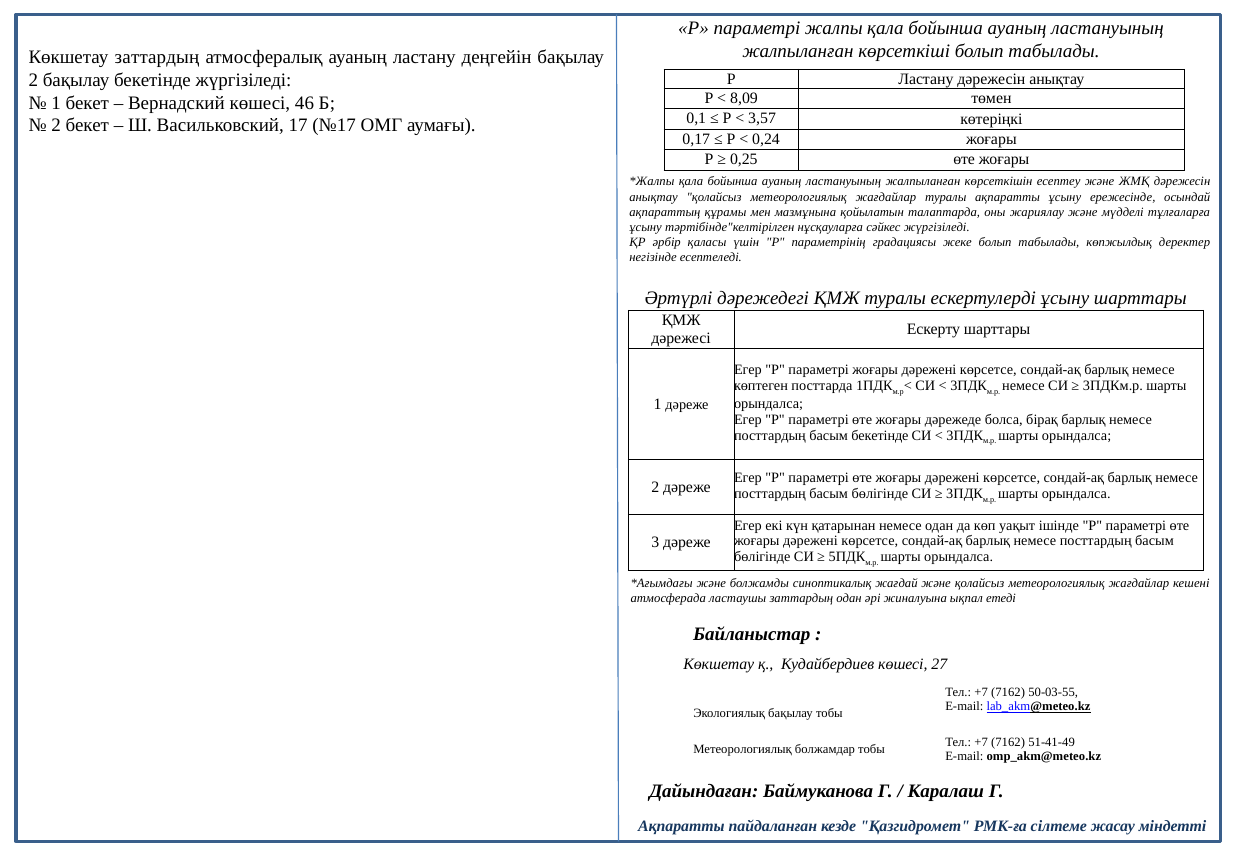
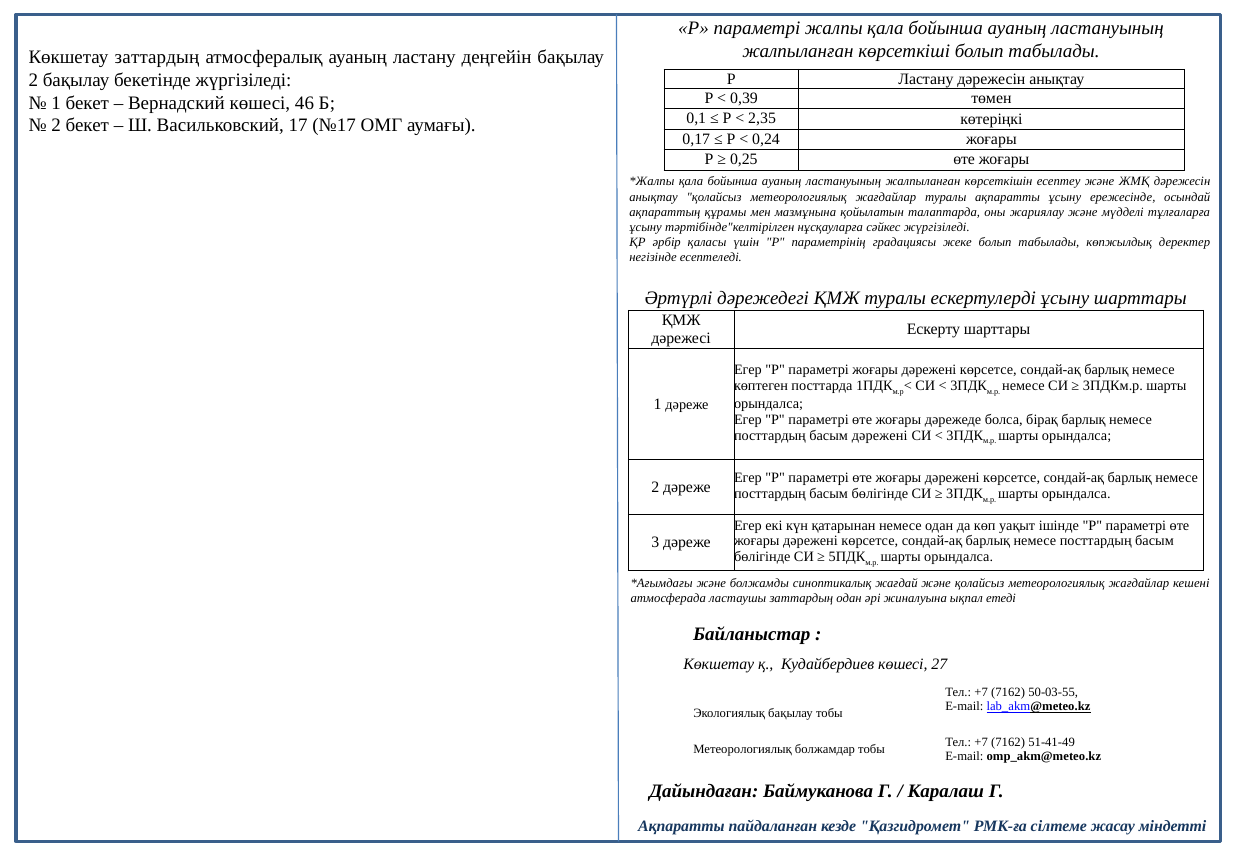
8,09: 8,09 -> 0,39 (744, 98)
3,57: 3,57 -> 2,35 (762, 119)
басым бекетінде: бекетінде -> дәрежені (880, 436)
